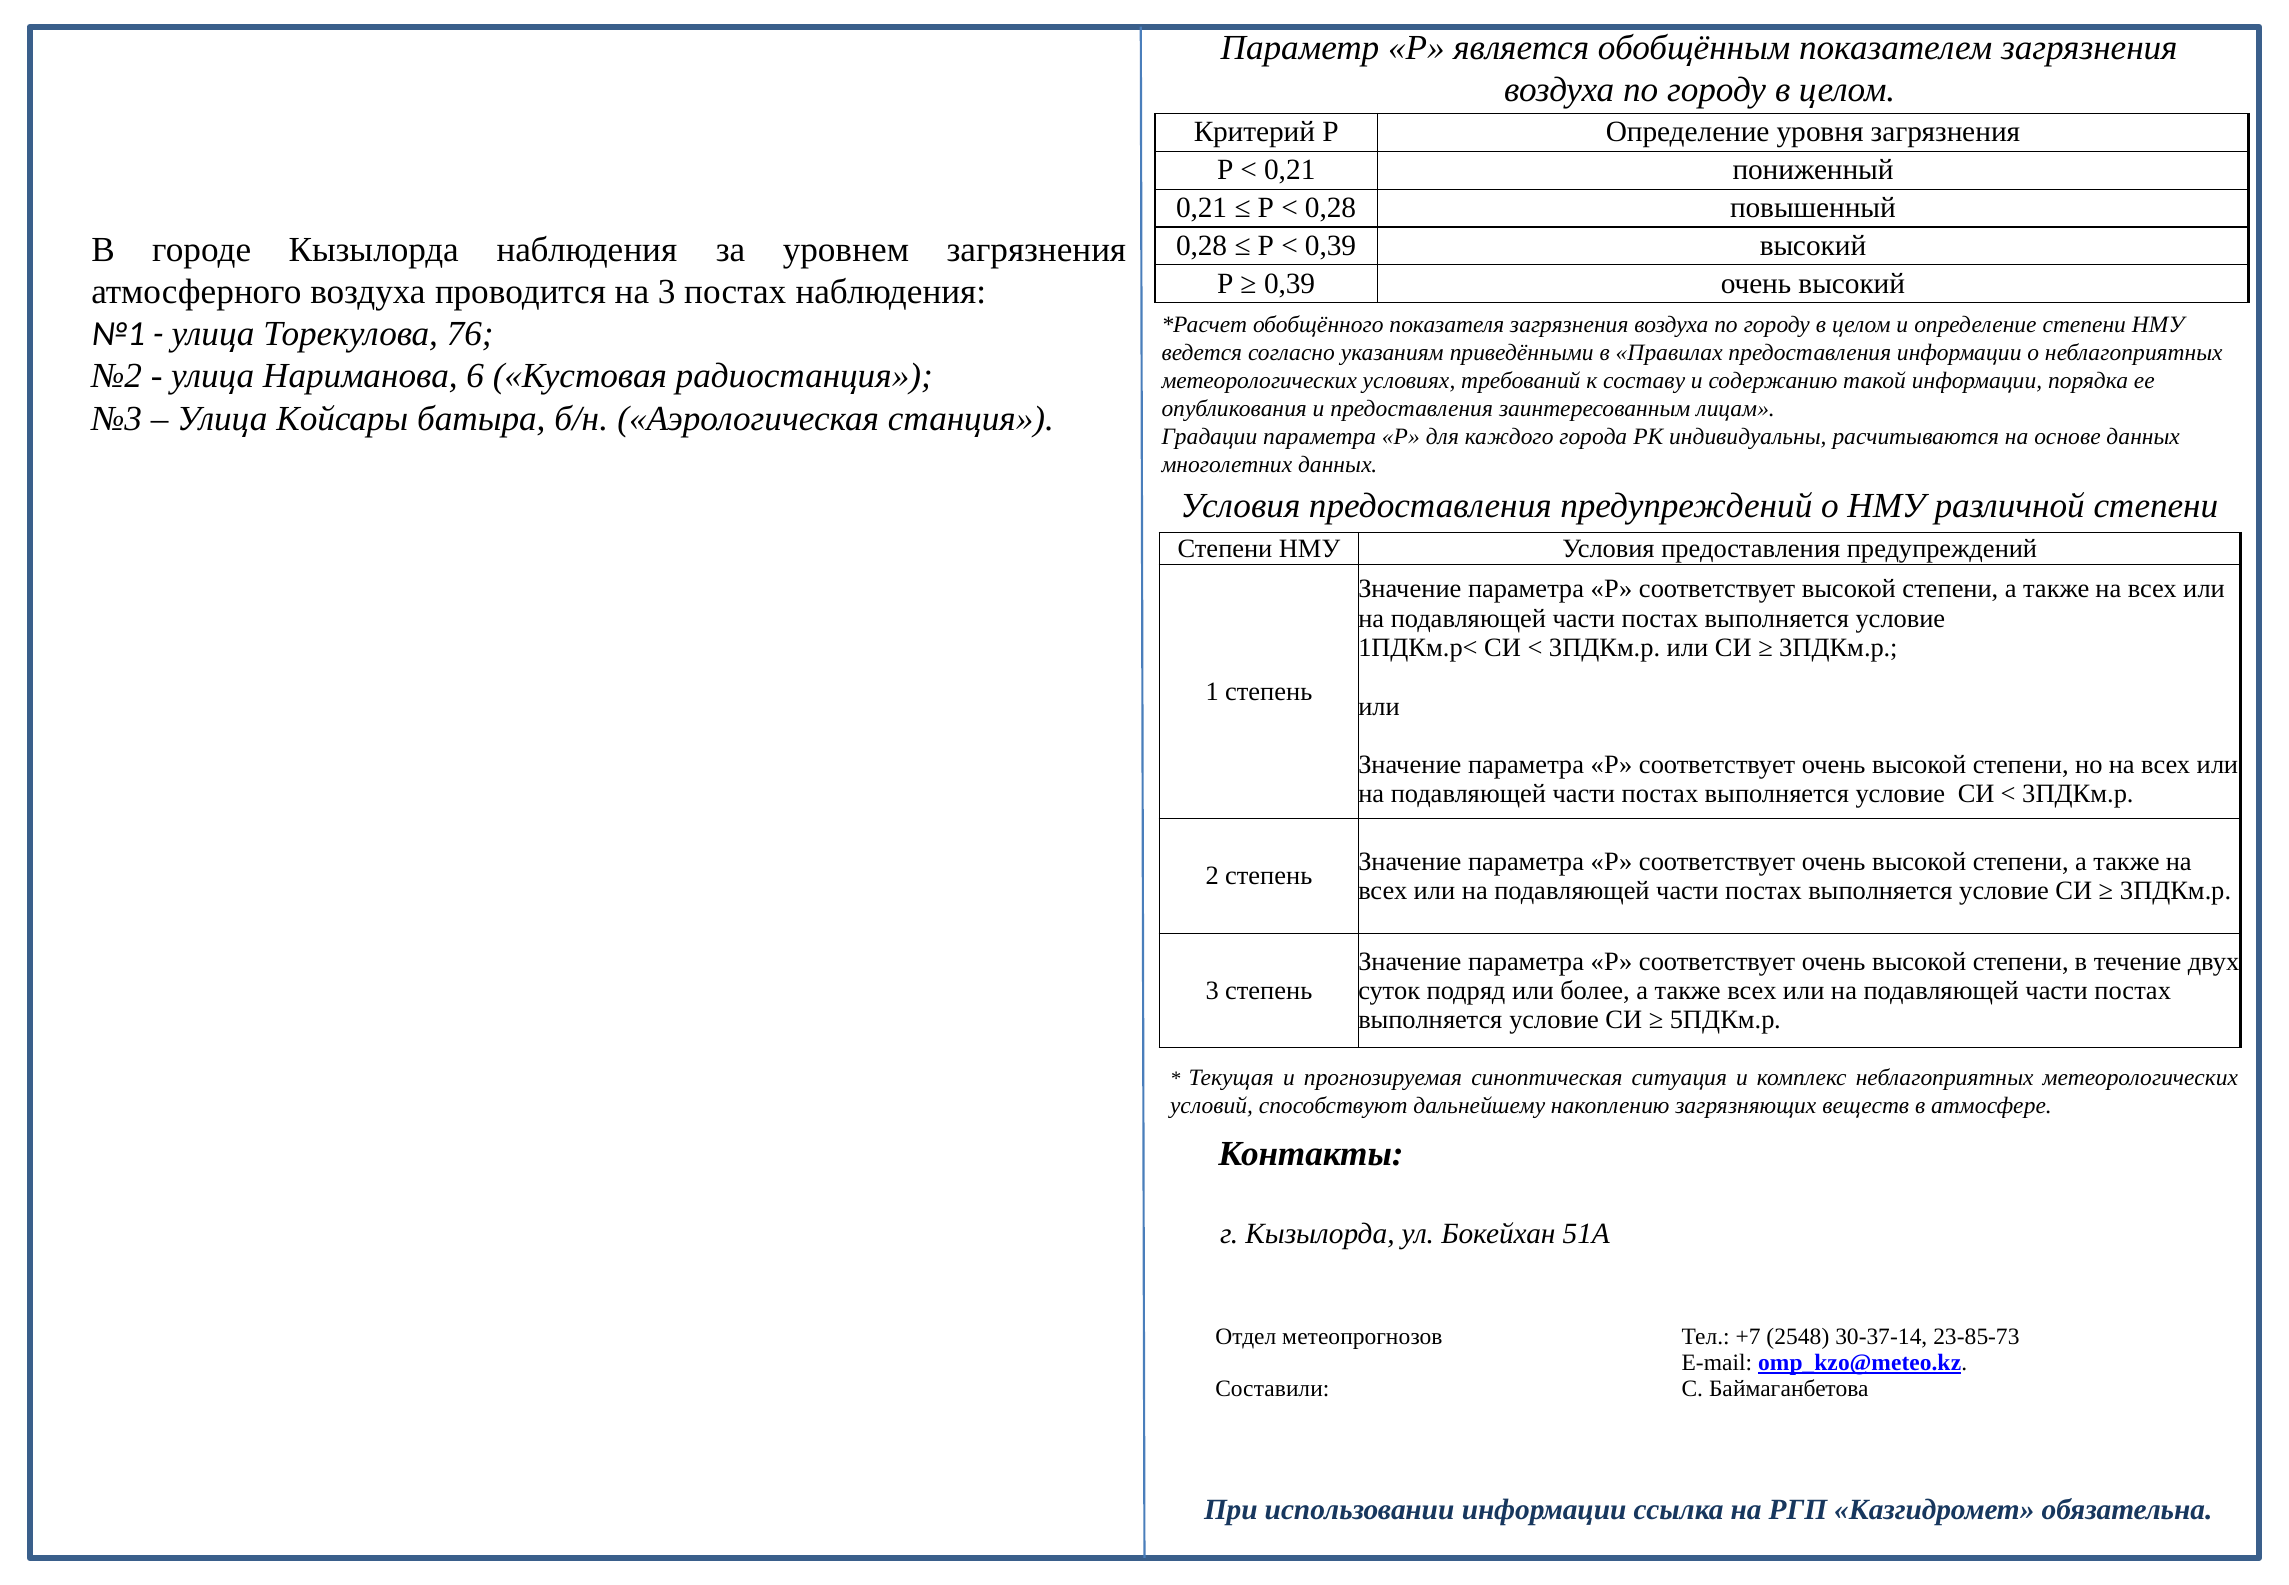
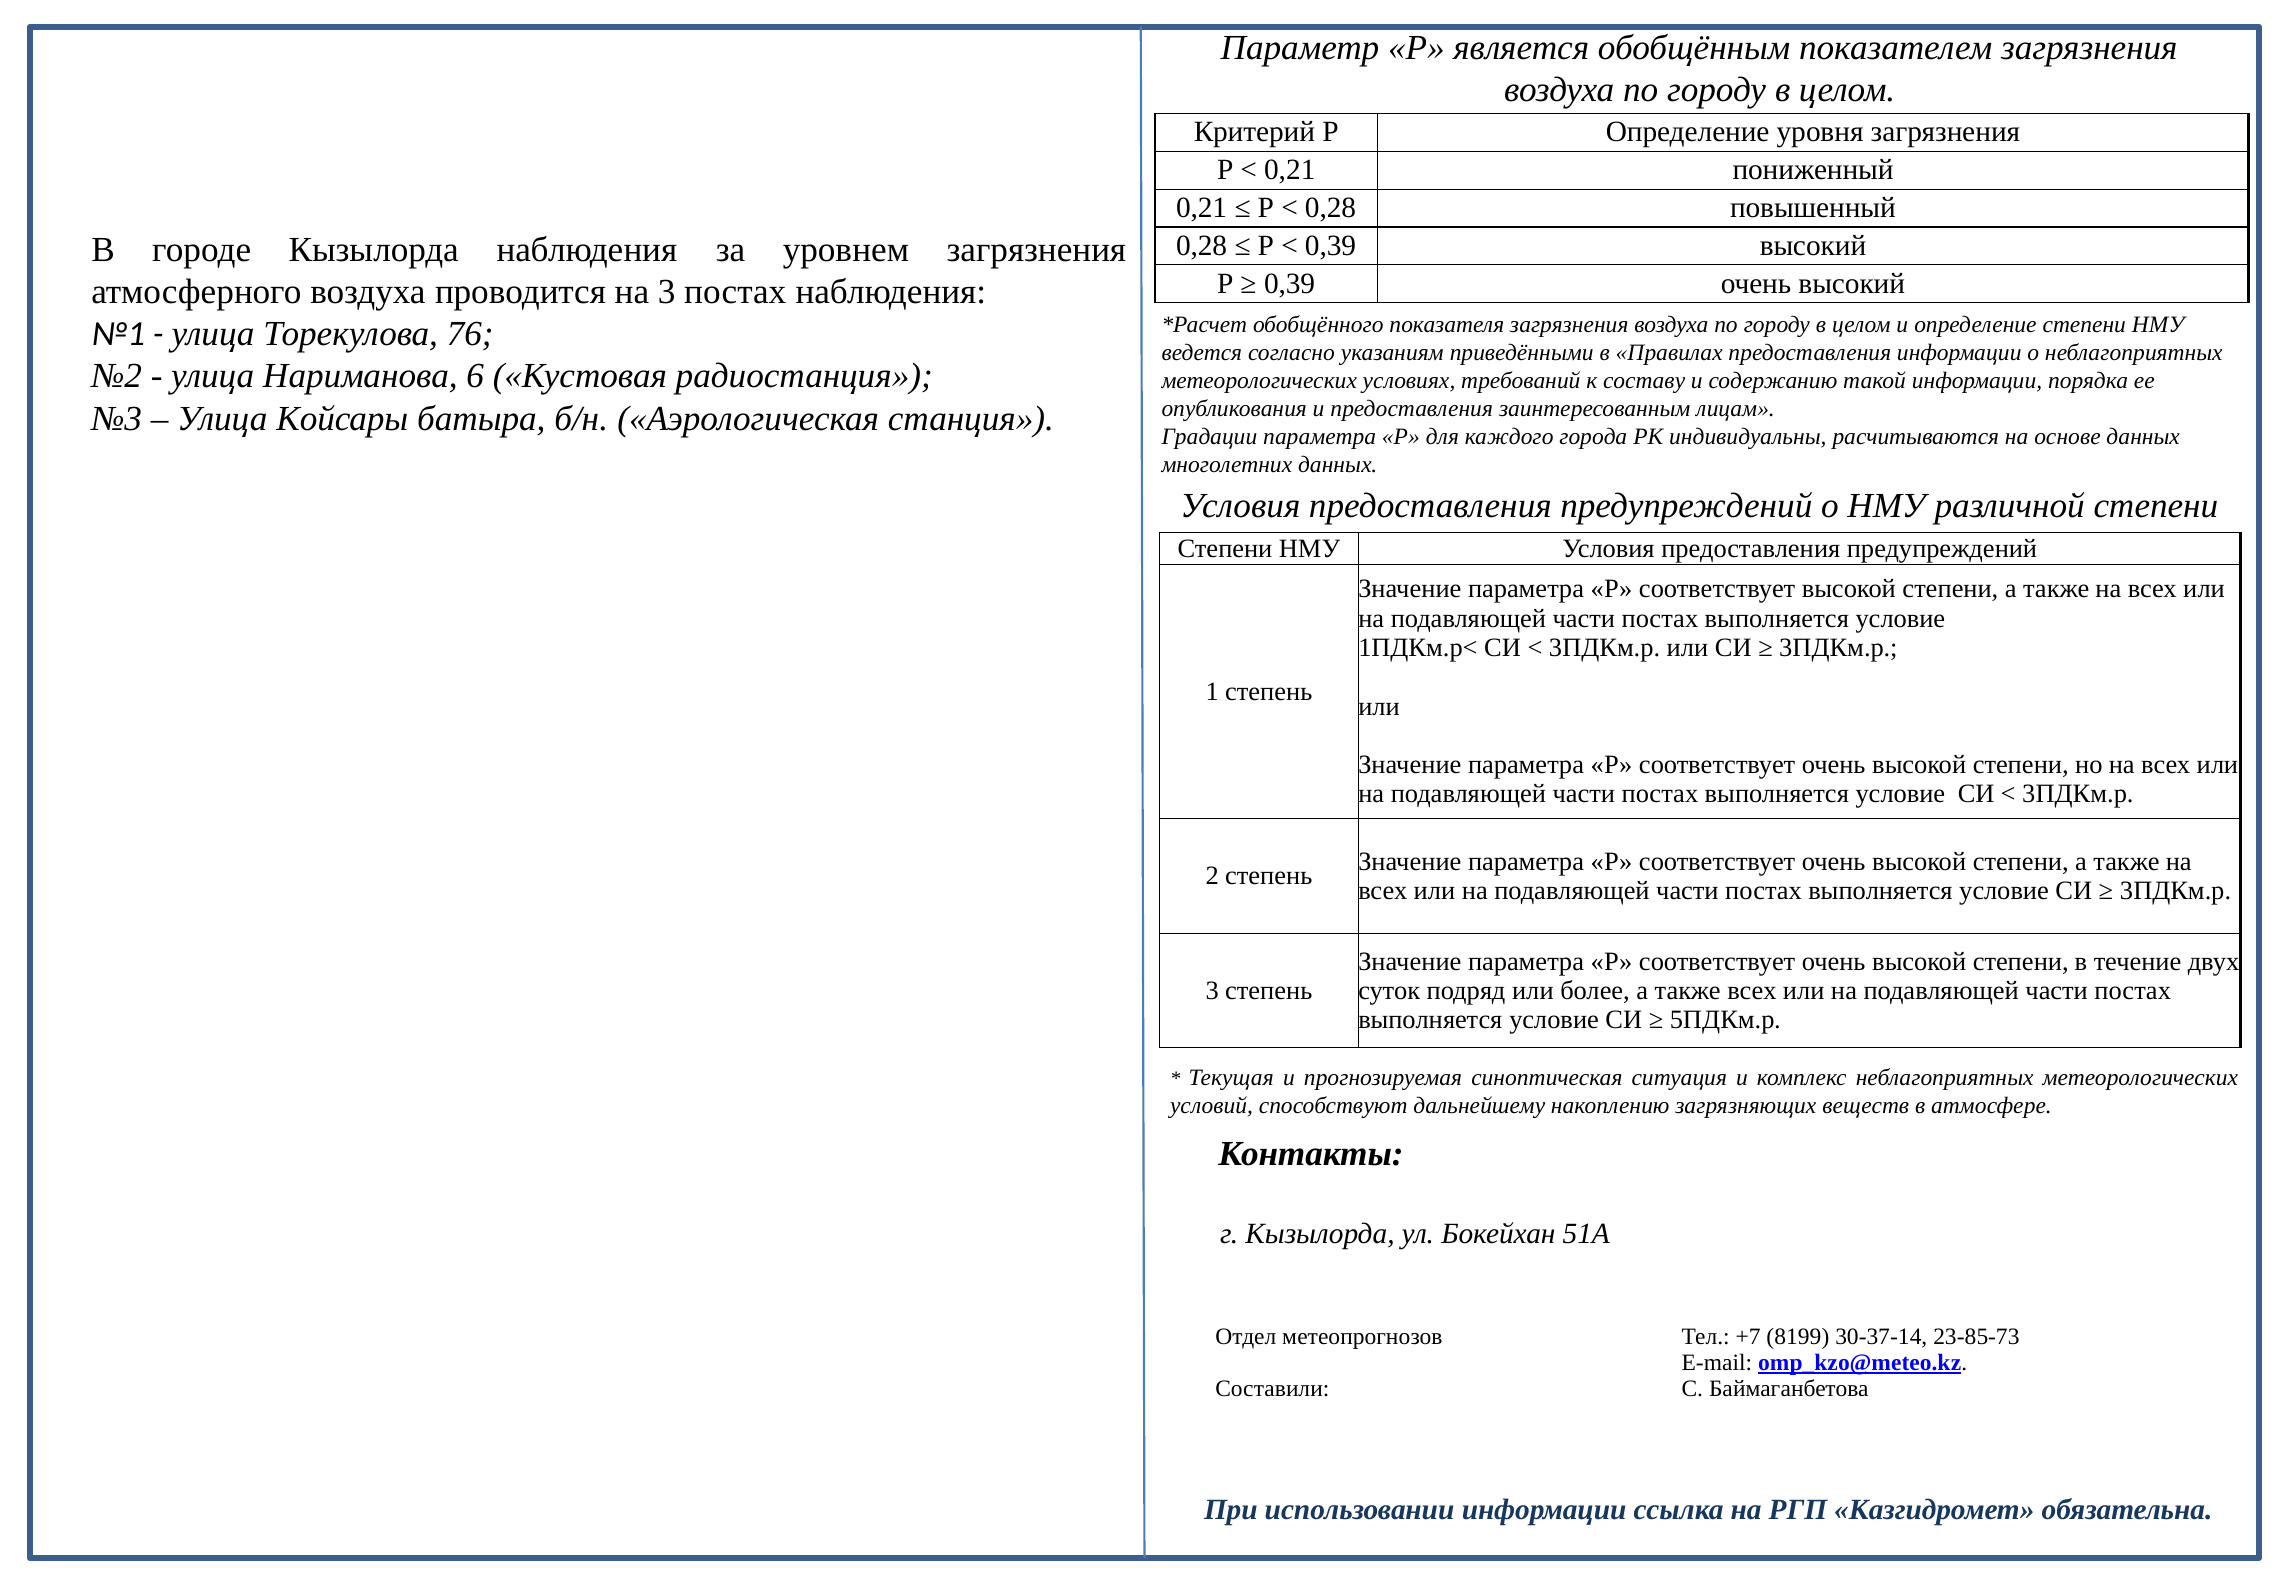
2548: 2548 -> 8199 (1798, 1336)
